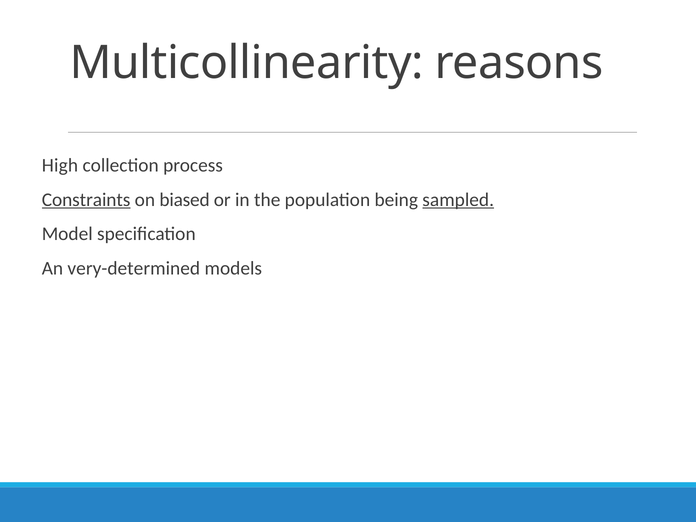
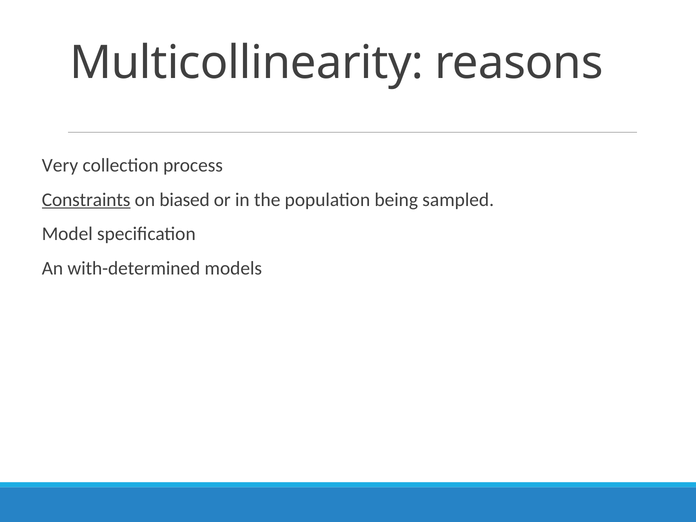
High: High -> Very (60, 165)
sampled underline: present -> none (458, 200)
very-determined: very-determined -> with-determined (134, 268)
